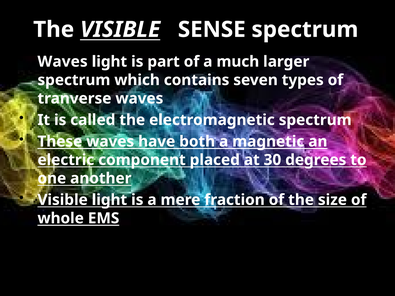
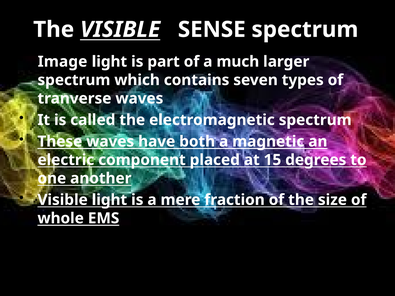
Waves: Waves -> Image (63, 62)
30: 30 -> 15 (272, 160)
